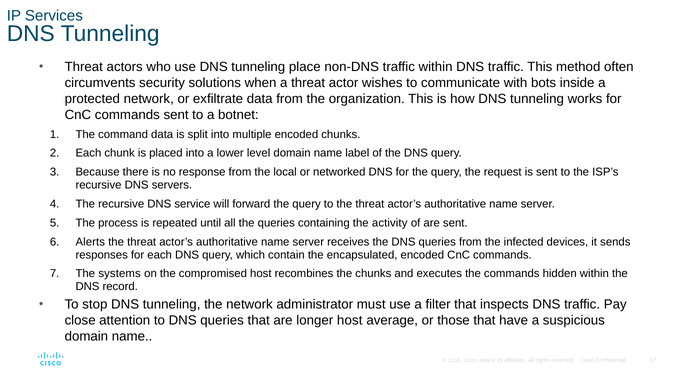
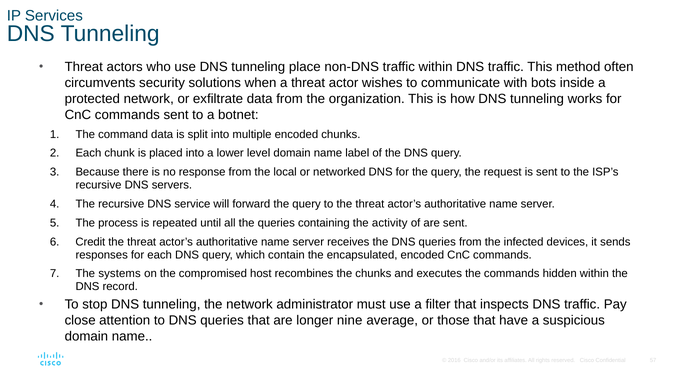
Alerts: Alerts -> Credit (90, 242)
longer host: host -> nine (350, 320)
